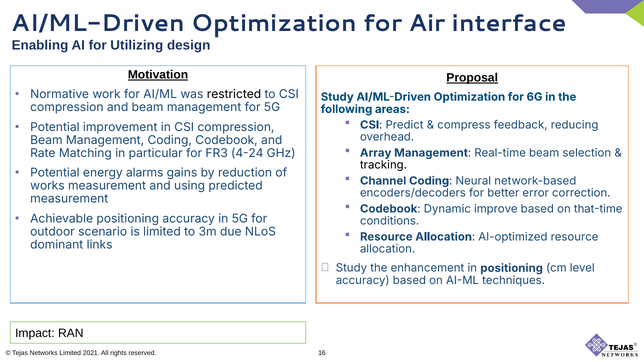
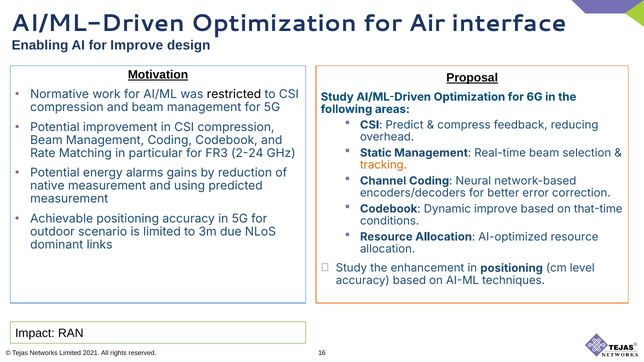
for Utilizing: Utilizing -> Improve (137, 45)
Array: Array -> Static (376, 153)
4-24: 4-24 -> 2-24 (247, 153)
tracking colour: black -> orange (384, 165)
works: works -> native (47, 186)
